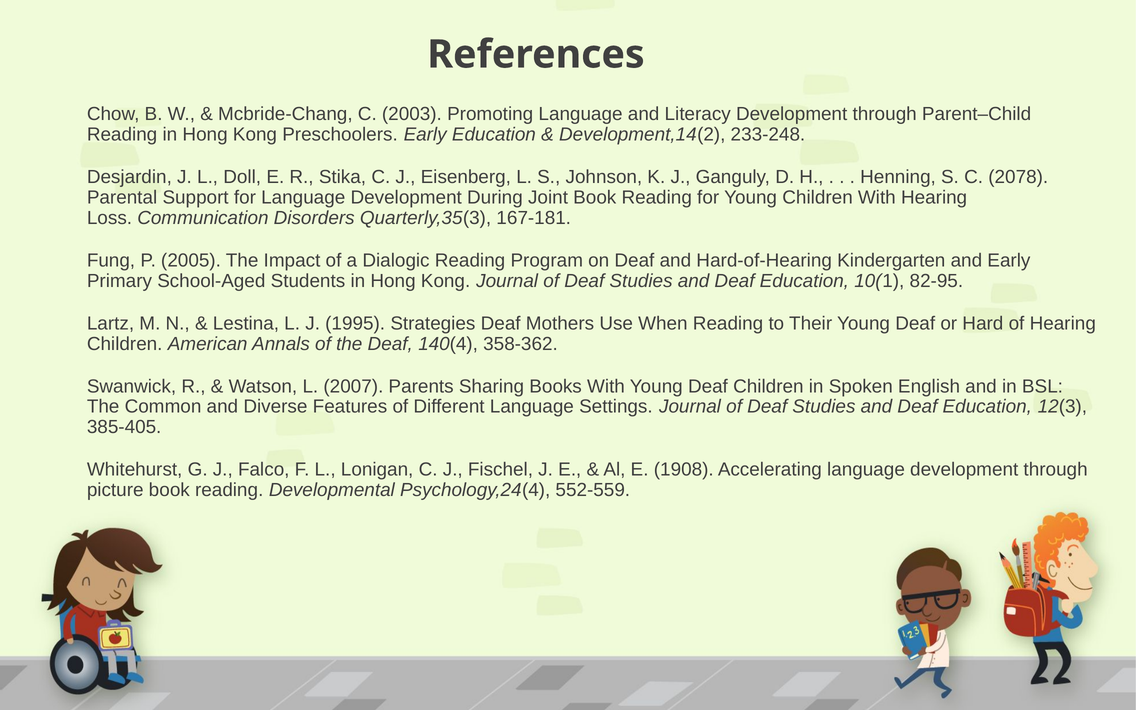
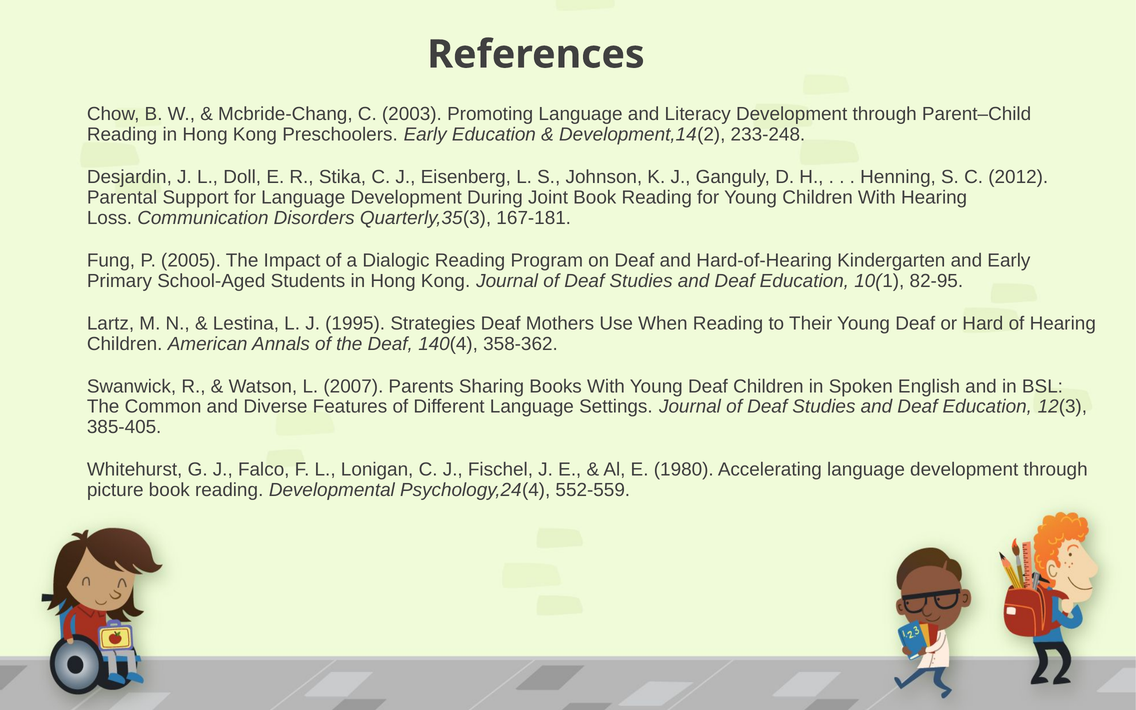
2078: 2078 -> 2012 (1018, 177)
1908: 1908 -> 1980 (684, 470)
